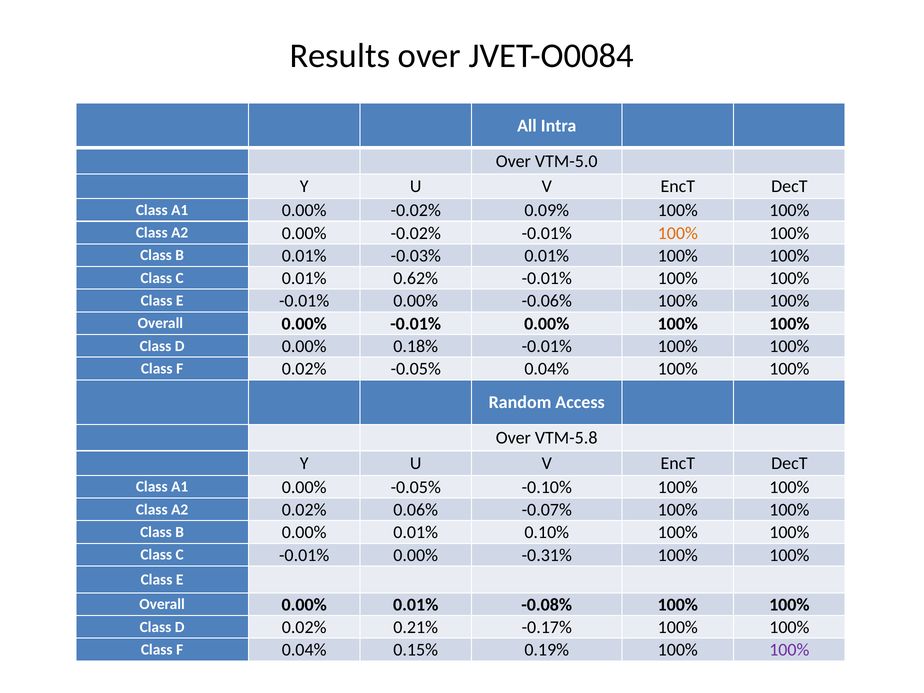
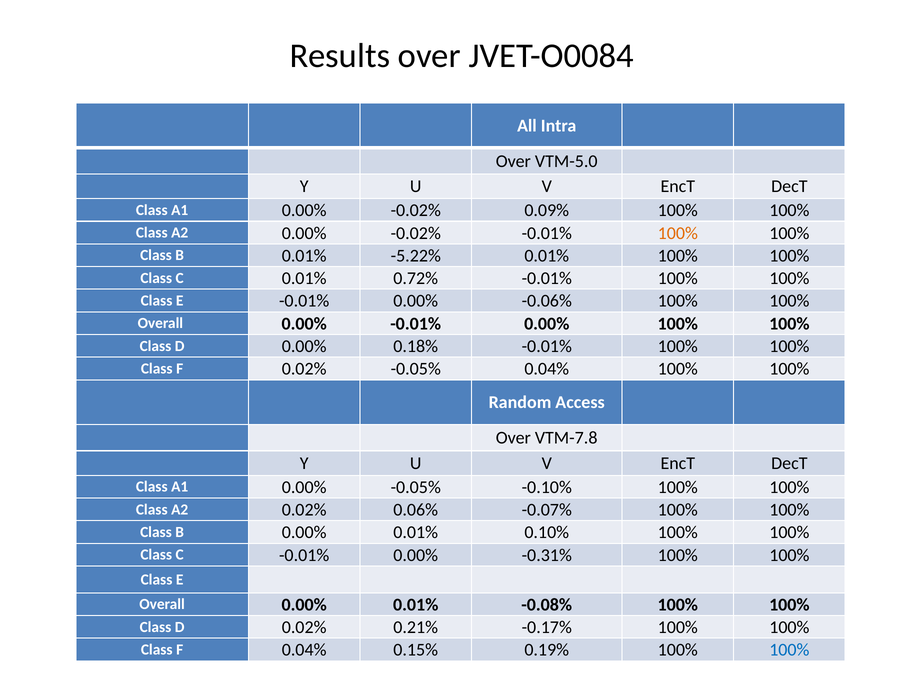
-0.03%: -0.03% -> -5.22% (416, 256)
0.62%: 0.62% -> 0.72% (416, 278)
VTM-5.8: VTM-5.8 -> VTM-7.8 (566, 438)
100% colour: purple -> blue (789, 650)
